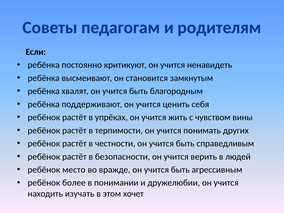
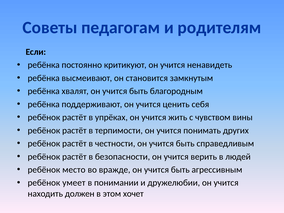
более: более -> умеет (74, 183)
изучать: изучать -> должен (80, 194)
